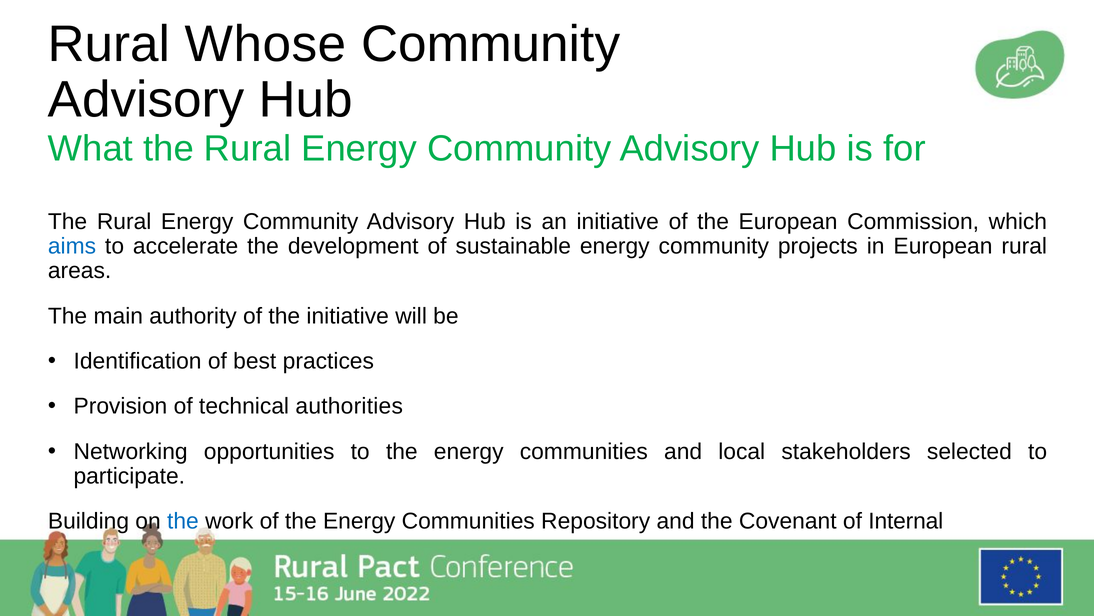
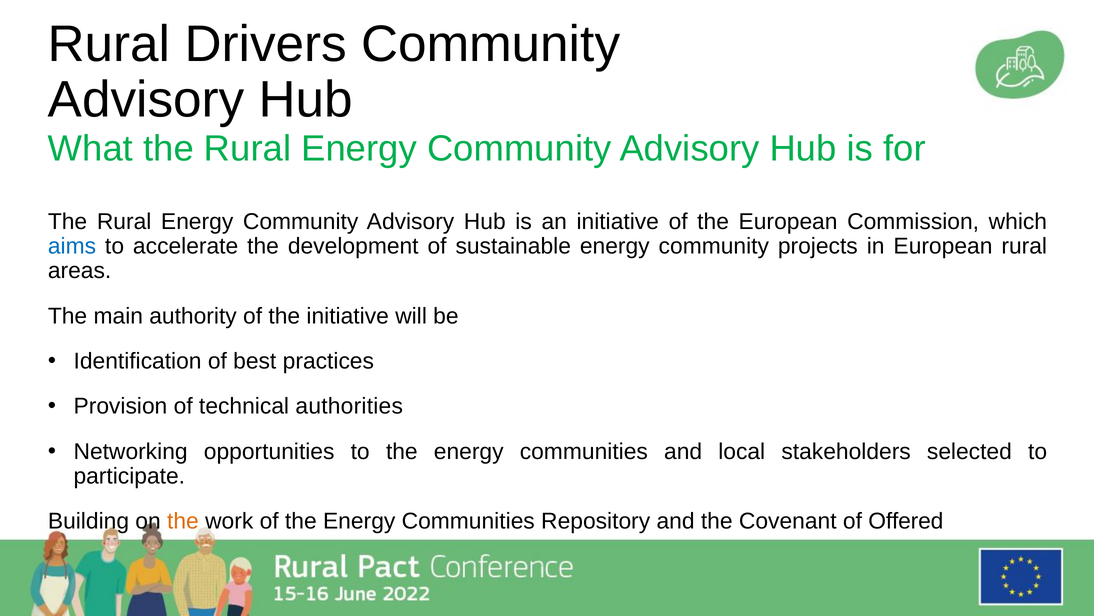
Whose: Whose -> Drivers (266, 44)
the colour: blue -> orange (183, 521)
Internal: Internal -> Offered (906, 521)
